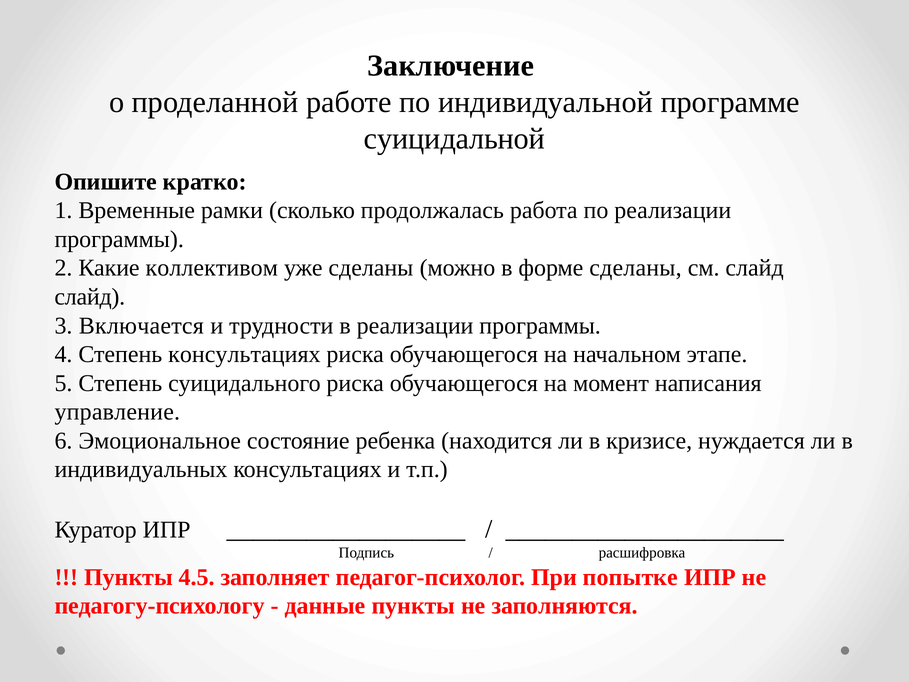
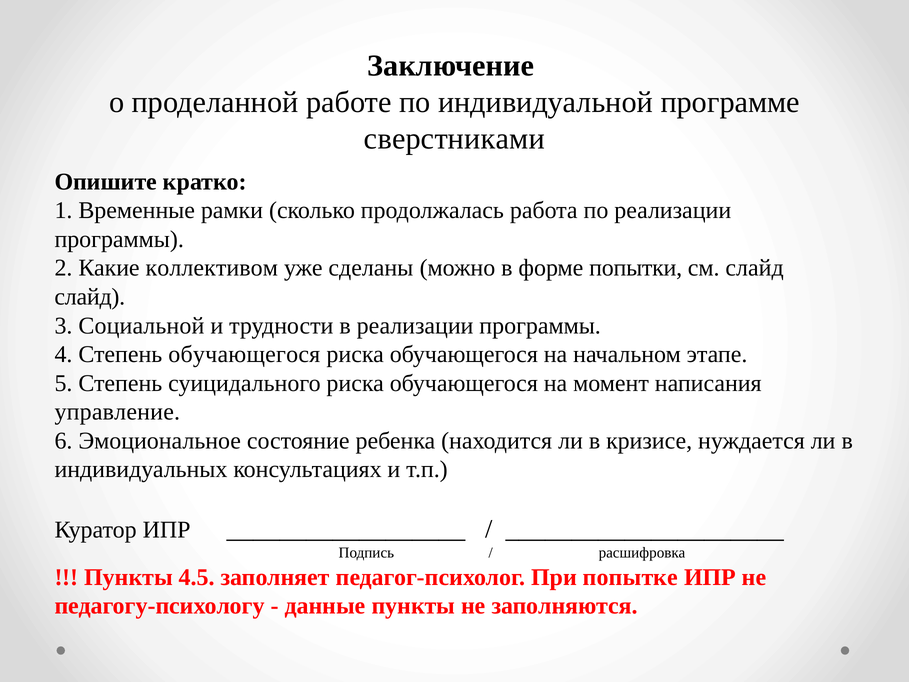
суицидальной: суицидальной -> сверстниками (454, 138)
форме сделаны: сделаны -> попытки (636, 268)
Включается: Включается -> Социальной (141, 325)
Степень консультациях: консультациях -> обучающегося (244, 354)
